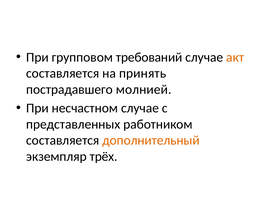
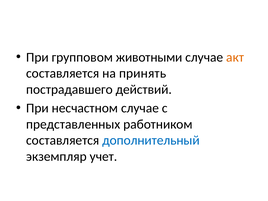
требований: требований -> животными (149, 57)
молнией: молнией -> действий (144, 89)
дополнительный colour: orange -> blue (151, 140)
трёх: трёх -> учет (104, 156)
